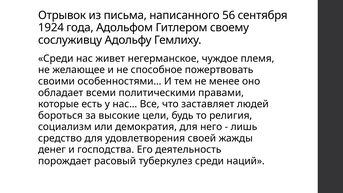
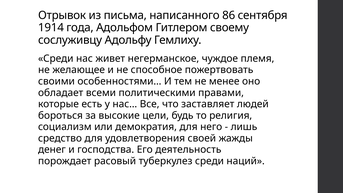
56: 56 -> 86 (229, 15)
1924: 1924 -> 1914 (51, 28)
